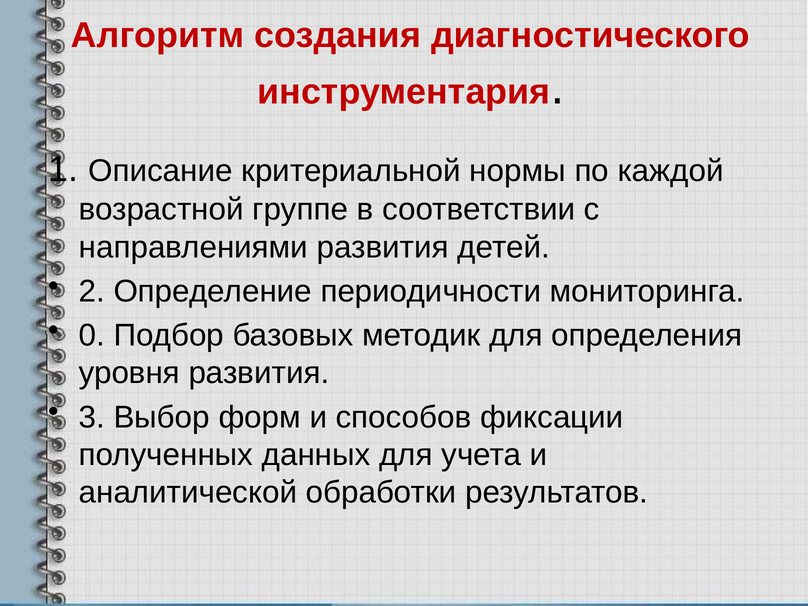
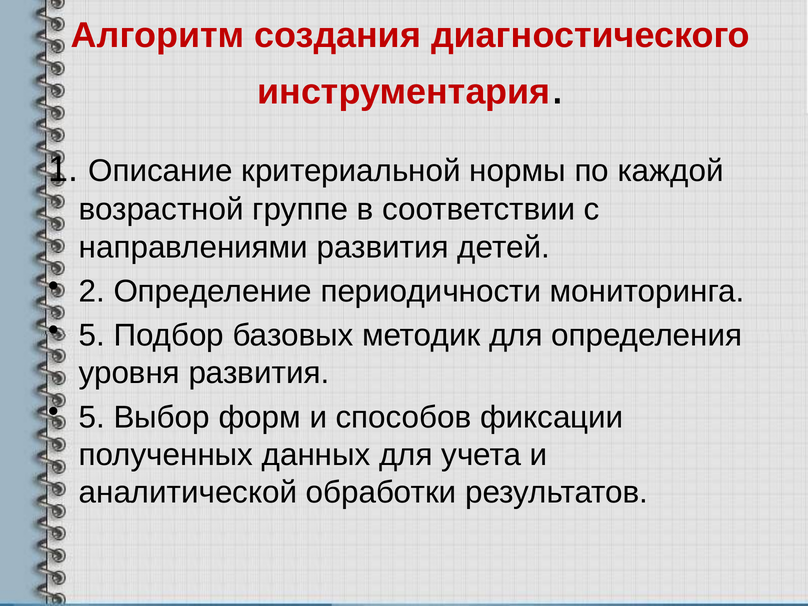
0: 0 -> 5 (92, 335)
3: 3 -> 5 (92, 417)
